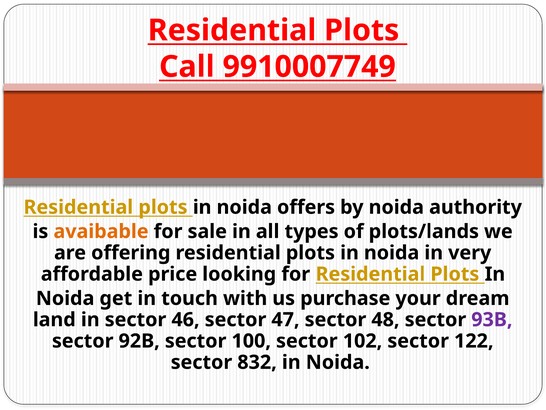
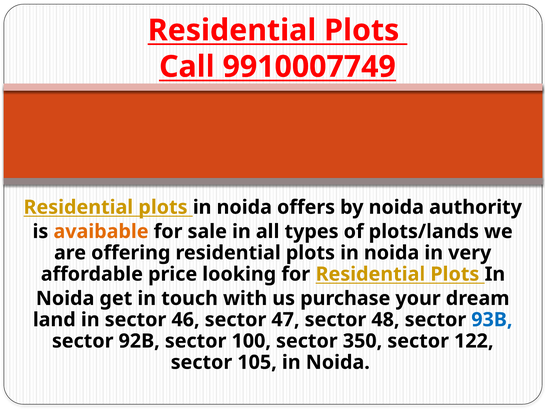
93B colour: purple -> blue (492, 319)
102: 102 -> 350 (363, 341)
832: 832 -> 105 (257, 362)
